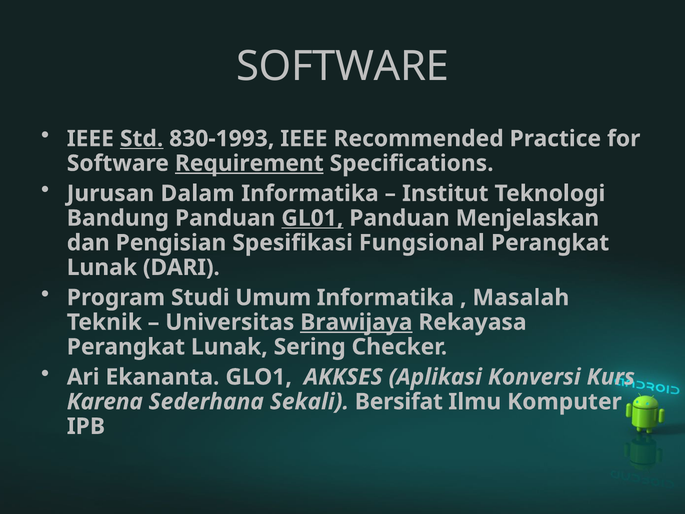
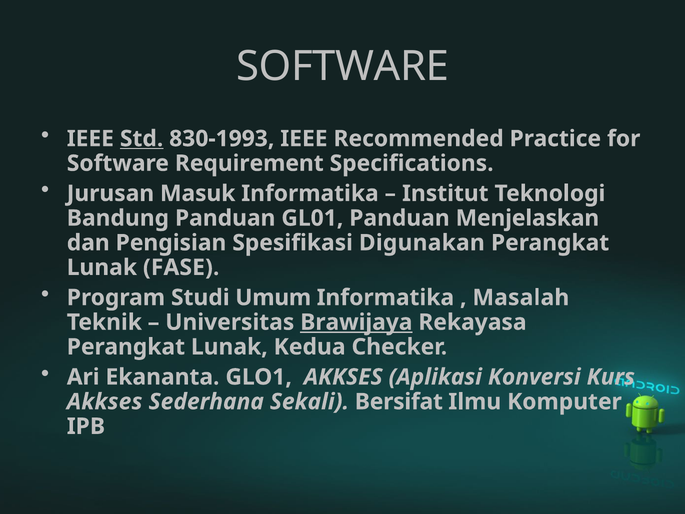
Requirement underline: present -> none (249, 163)
Dalam: Dalam -> Masuk (198, 193)
GL01 underline: present -> none (312, 218)
Fungsional: Fungsional -> Digunakan (422, 243)
DARI: DARI -> FASE (181, 267)
Sering: Sering -> Kedua (310, 347)
Karena: Karena -> Akkses (105, 402)
